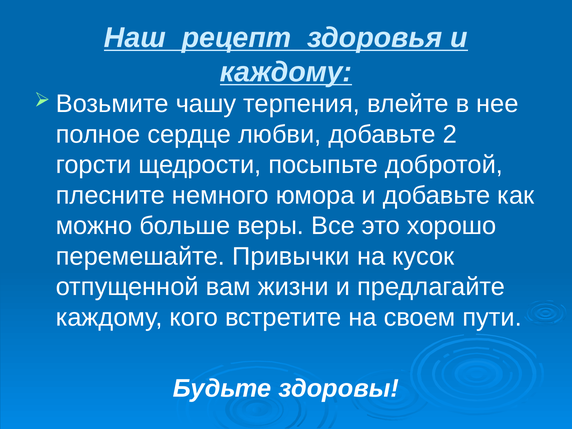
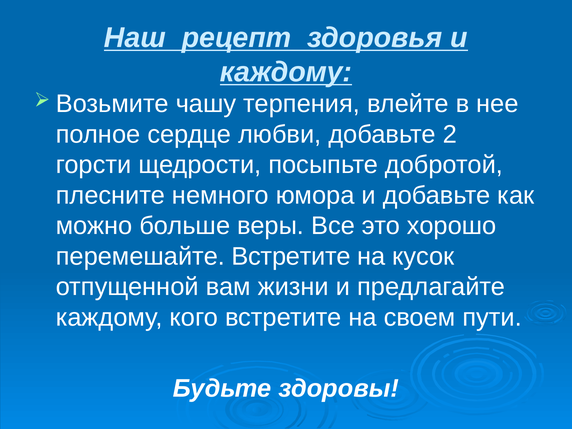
перемешайте Привычки: Привычки -> Встретите (291, 256)
